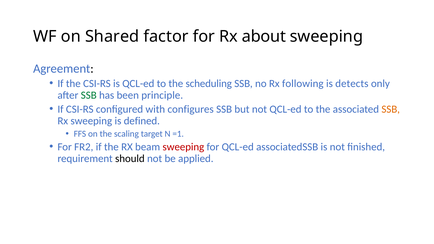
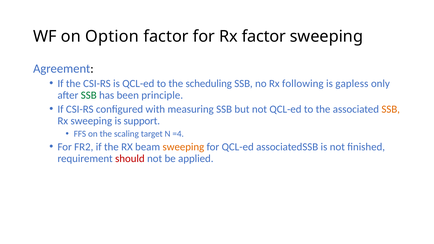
Shared: Shared -> Option (112, 36)
Rx about: about -> factor (264, 36)
detects: detects -> gapless (352, 84)
configures: configures -> measuring (191, 109)
defined: defined -> support (142, 121)
=1: =1 -> =4 (178, 134)
sweeping colour: red -> orange (183, 147)
should colour: black -> red (130, 159)
